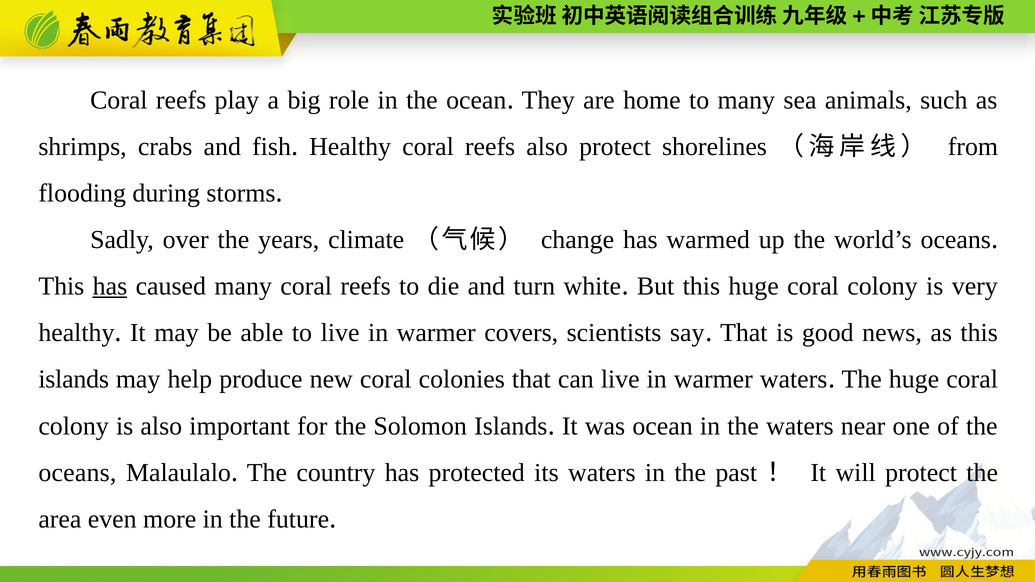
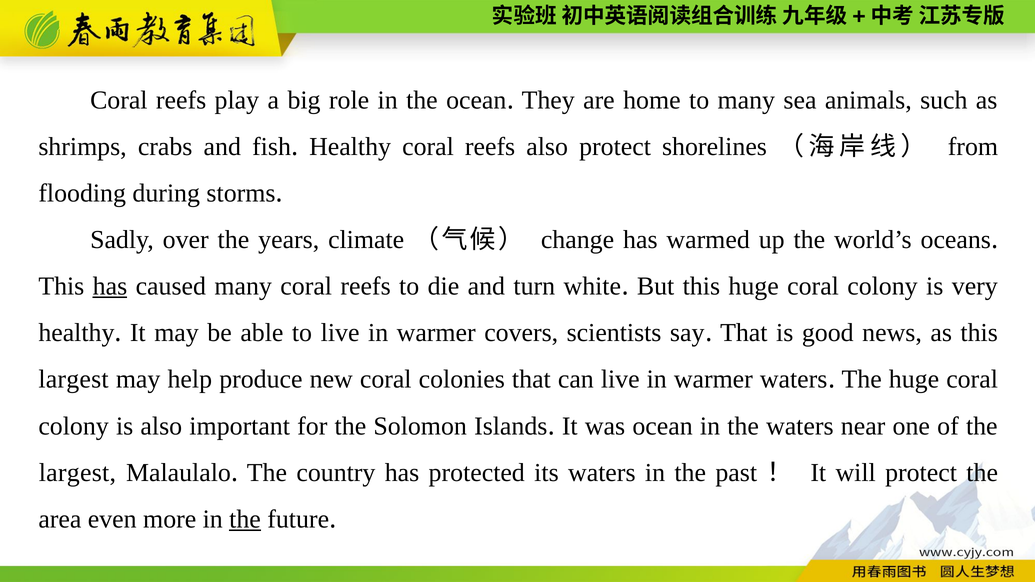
islands: islands -> largest (73, 380)
oceans: oceans -> largest (77, 473)
the underline: none -> present (245, 519)
